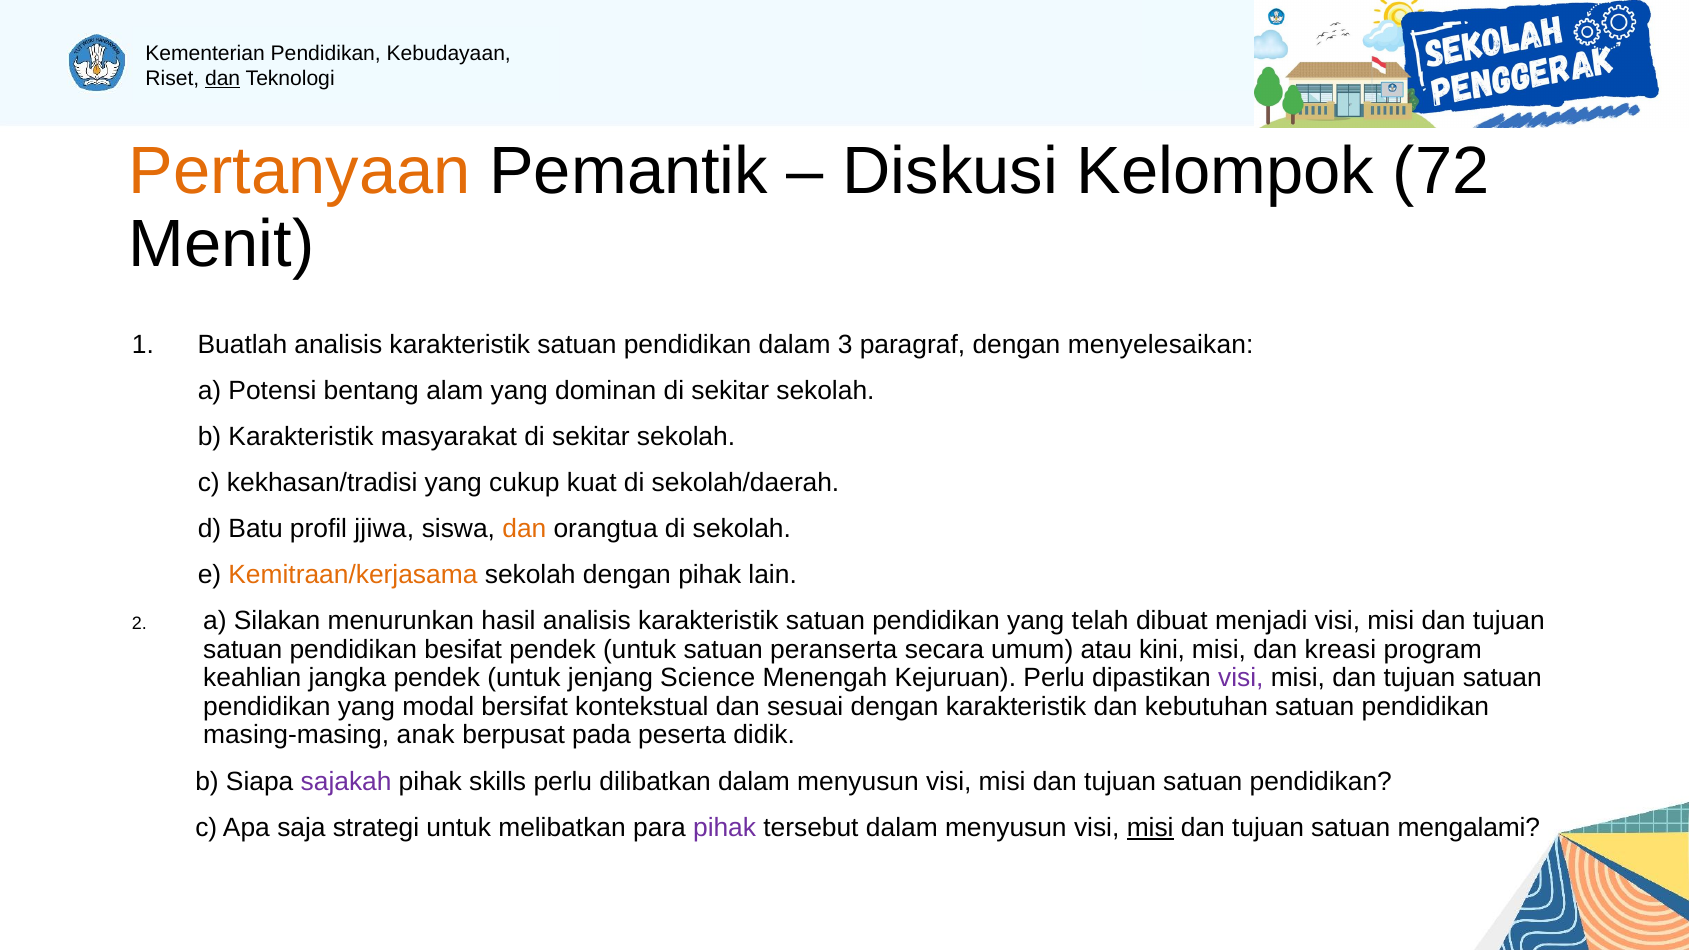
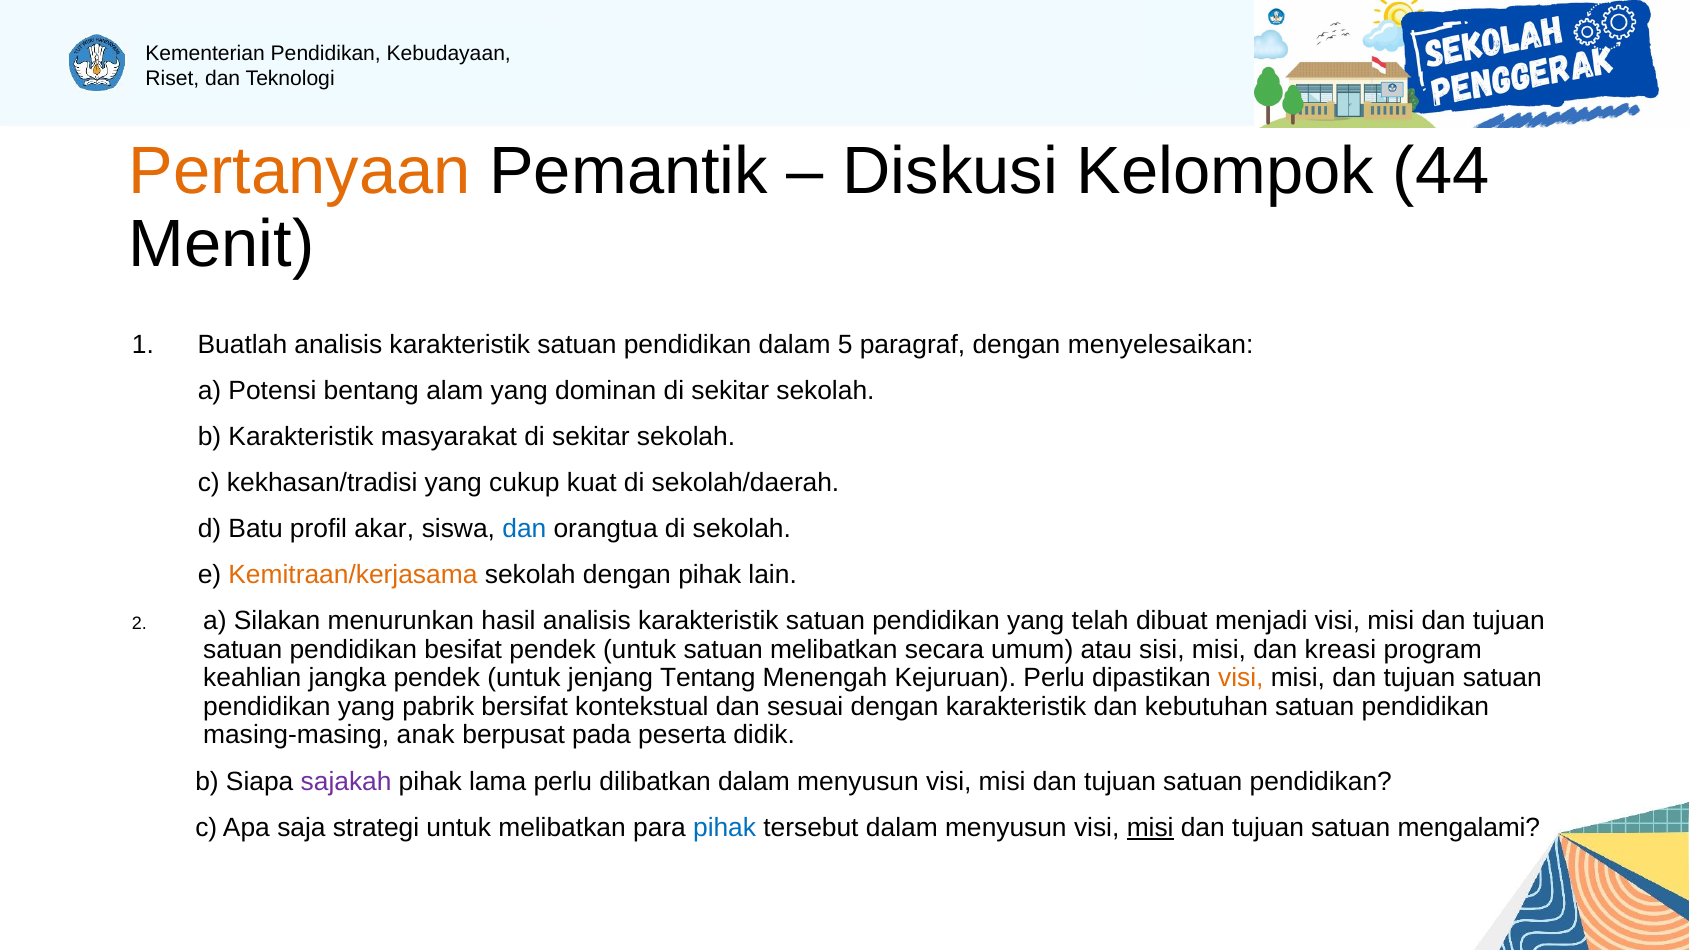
dan underline: present -> none (223, 79)
72: 72 -> 44 (1441, 172)
3: 3 -> 5 (845, 344)
jjiwa: jjiwa -> akar (384, 529)
dan colour: orange -> blue (524, 529)
satuan peranserta: peranserta -> melibatkan (834, 650)
kini: kini -> sisi (1162, 650)
Science: Science -> Tentang (708, 678)
visi colour: purple -> orange (1241, 678)
modal: modal -> pabrik (438, 707)
skills: skills -> lama (498, 781)
pihak colour: purple -> blue (725, 828)
